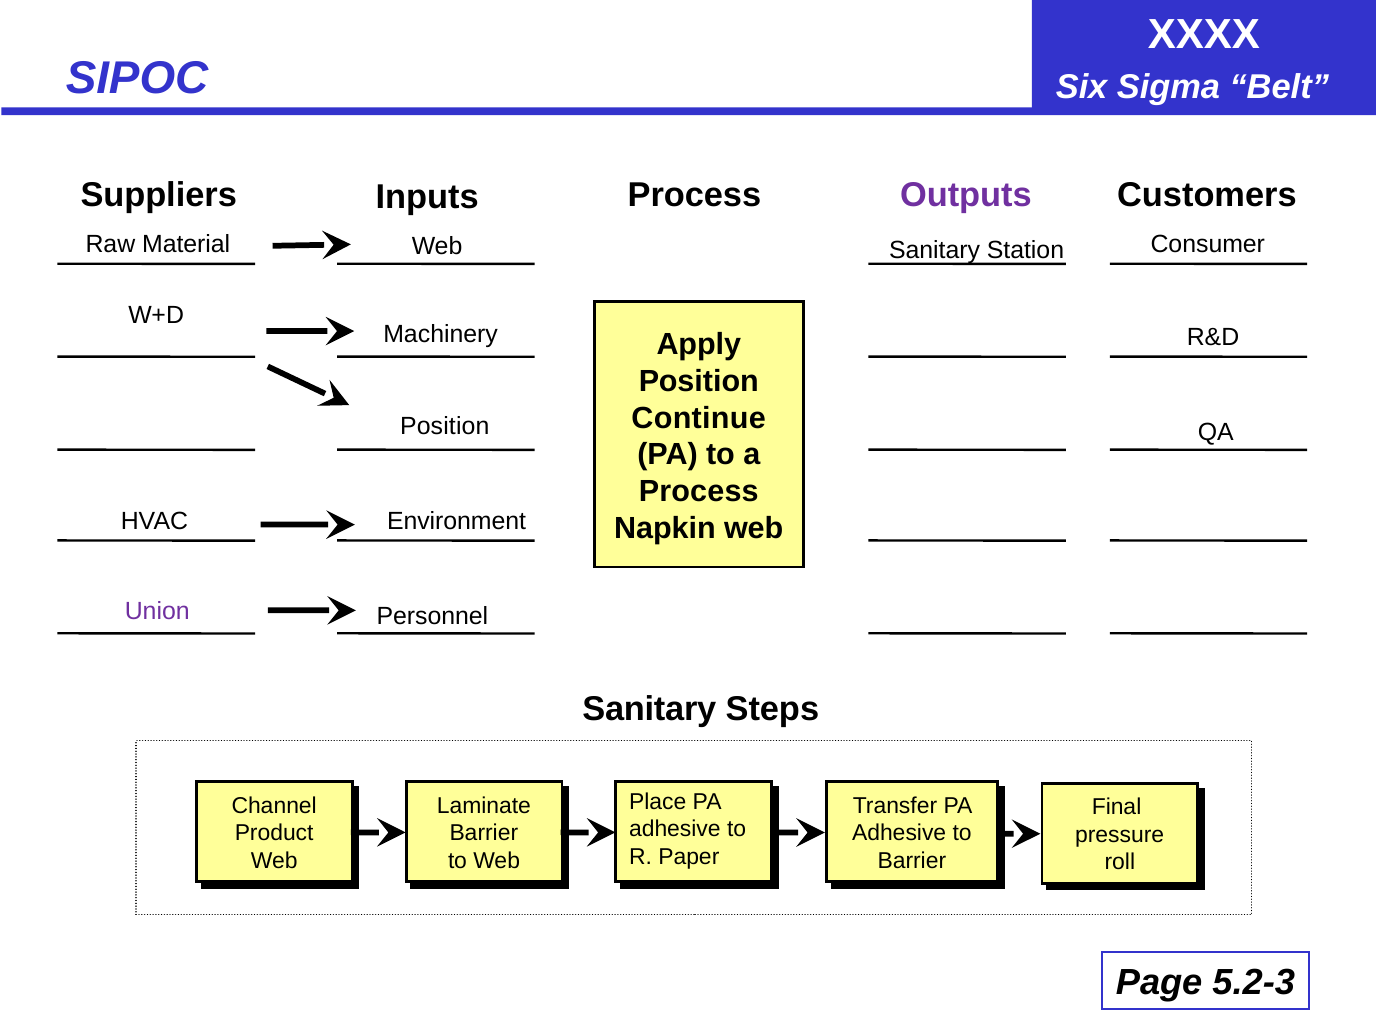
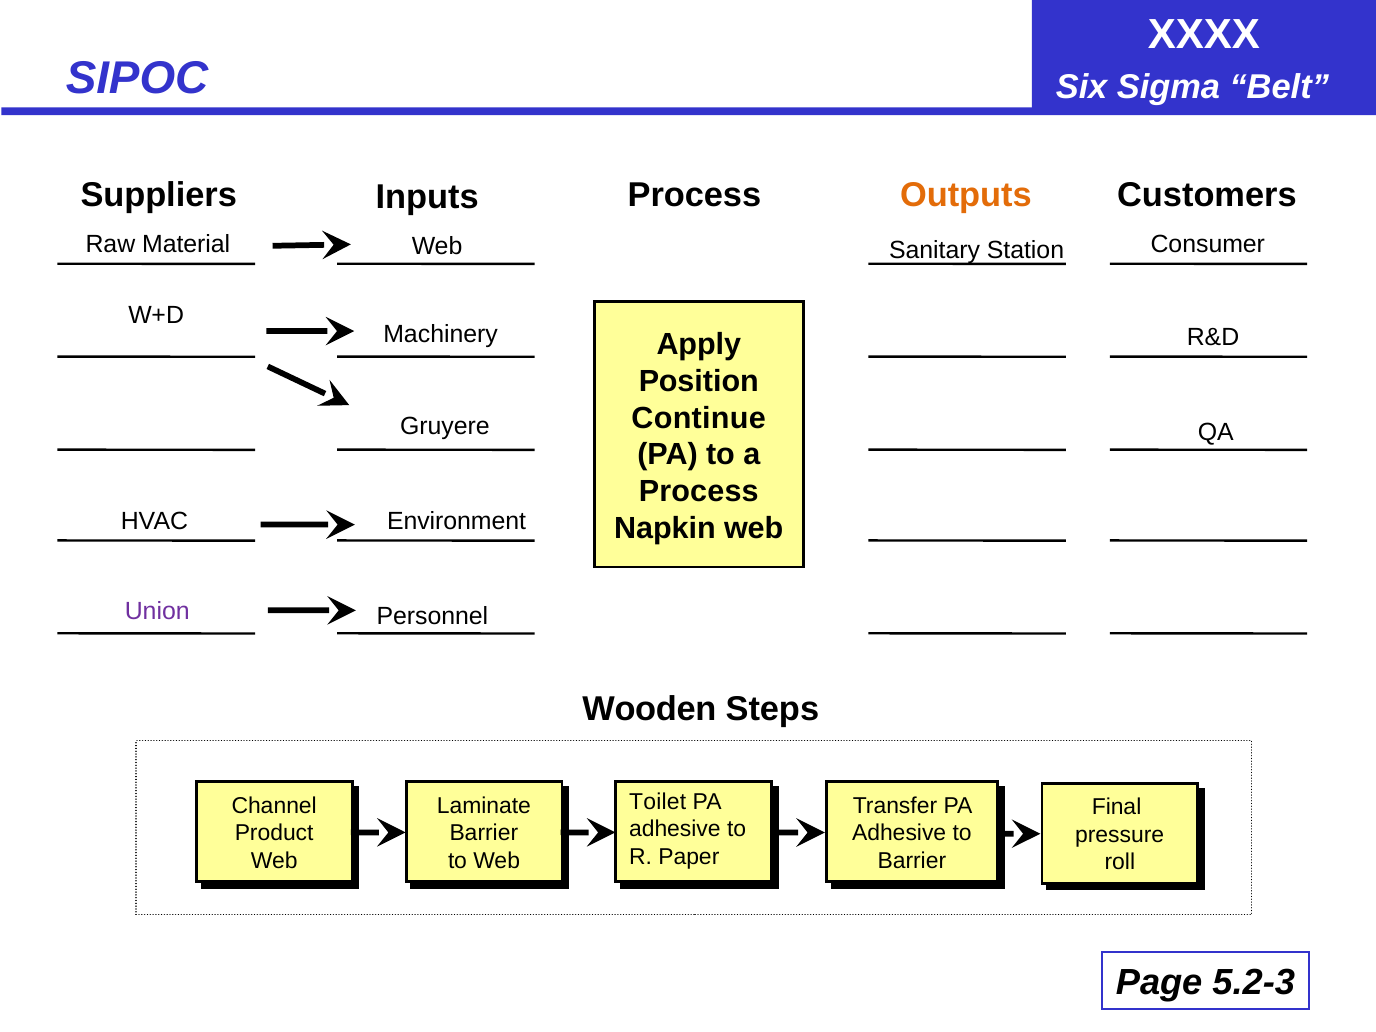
Outputs colour: purple -> orange (966, 195)
Position: Position -> Gruyere (445, 426)
Sanitary: Sanitary -> Wooden (649, 709)
Place: Place -> Toilet (658, 802)
